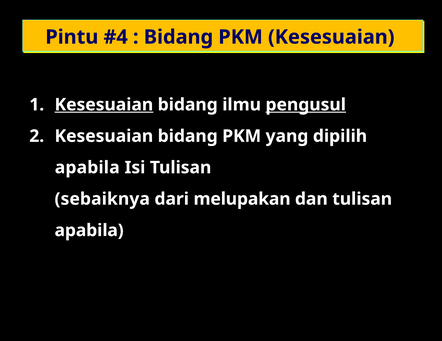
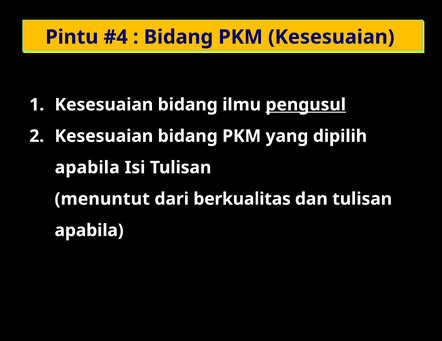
Kesesuaian underline: present -> none (104, 105)
sebaiknya: sebaiknya -> menuntut (102, 199)
melupakan: melupakan -> berkualitas (242, 199)
